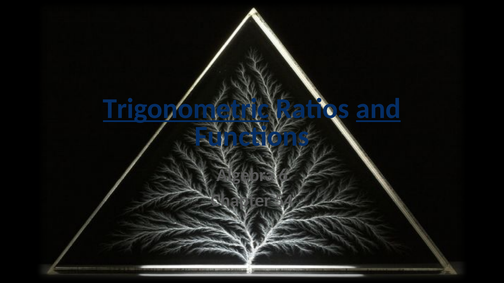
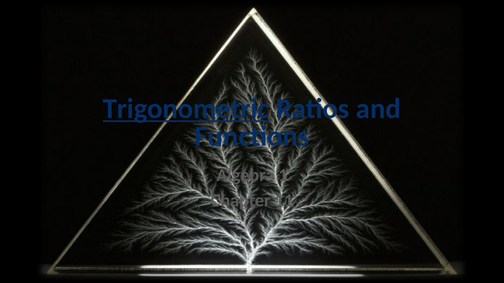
and underline: present -> none (378, 109)
6: 6 -> 1 (283, 175)
54: 54 -> 11 (284, 201)
